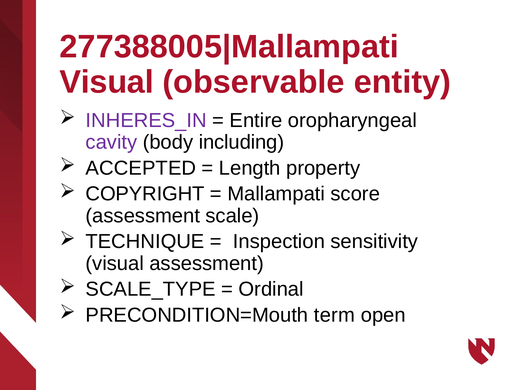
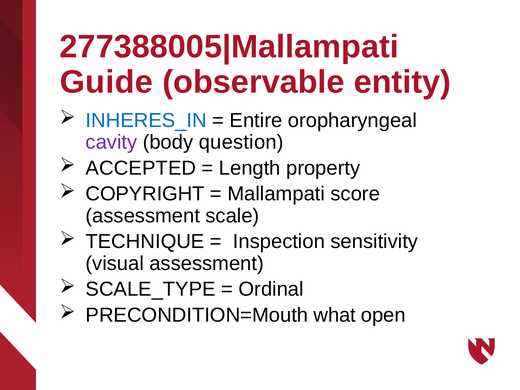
Visual: Visual -> Guide (106, 82)
INHERES_IN colour: purple -> blue (146, 120)
including: including -> question (241, 142)
term: term -> what (335, 315)
